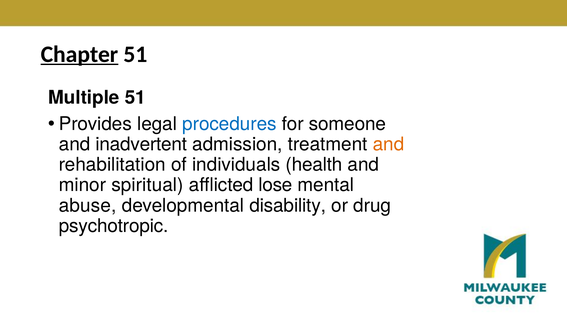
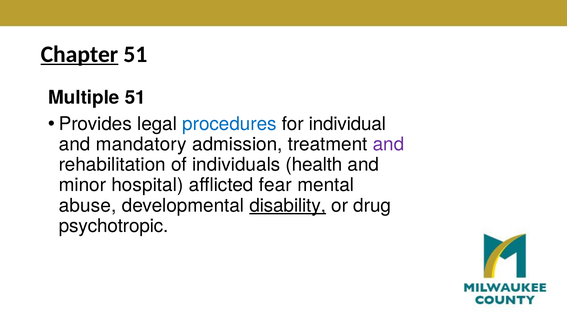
someone: someone -> individual (347, 124)
inadvertent: inadvertent -> mandatory (141, 144)
and colour: orange -> purple (389, 144)
spiritual: spiritual -> hospital (147, 185)
lose: lose -> fear (275, 185)
disability underline: none -> present (288, 205)
